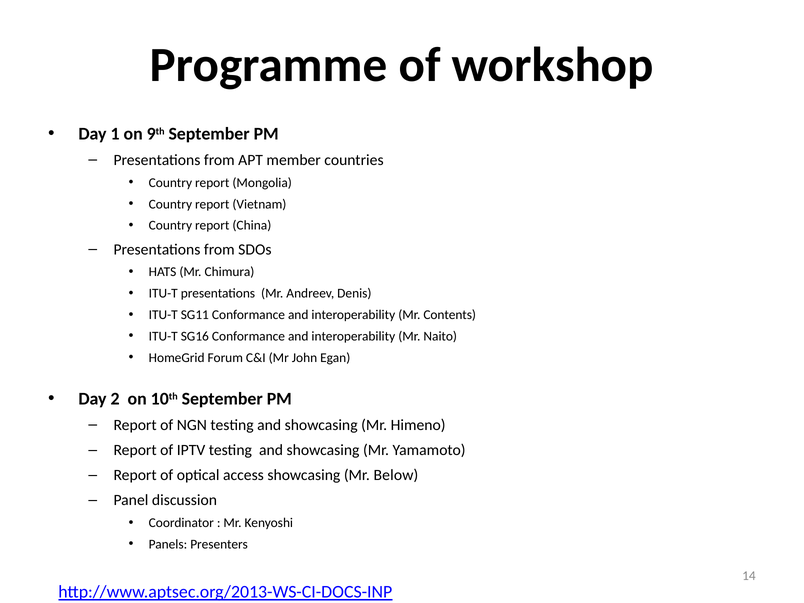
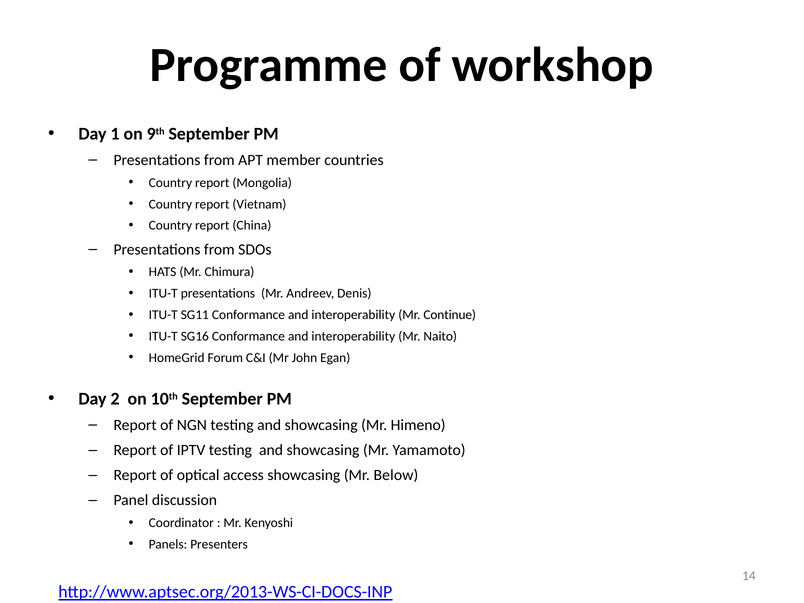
Contents: Contents -> Continue (450, 315)
